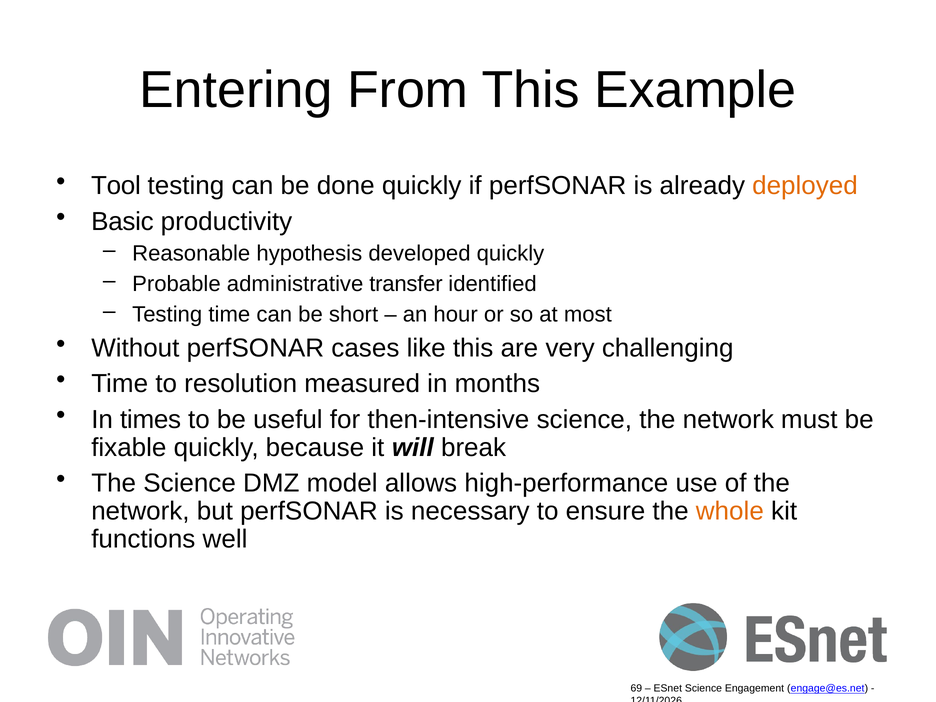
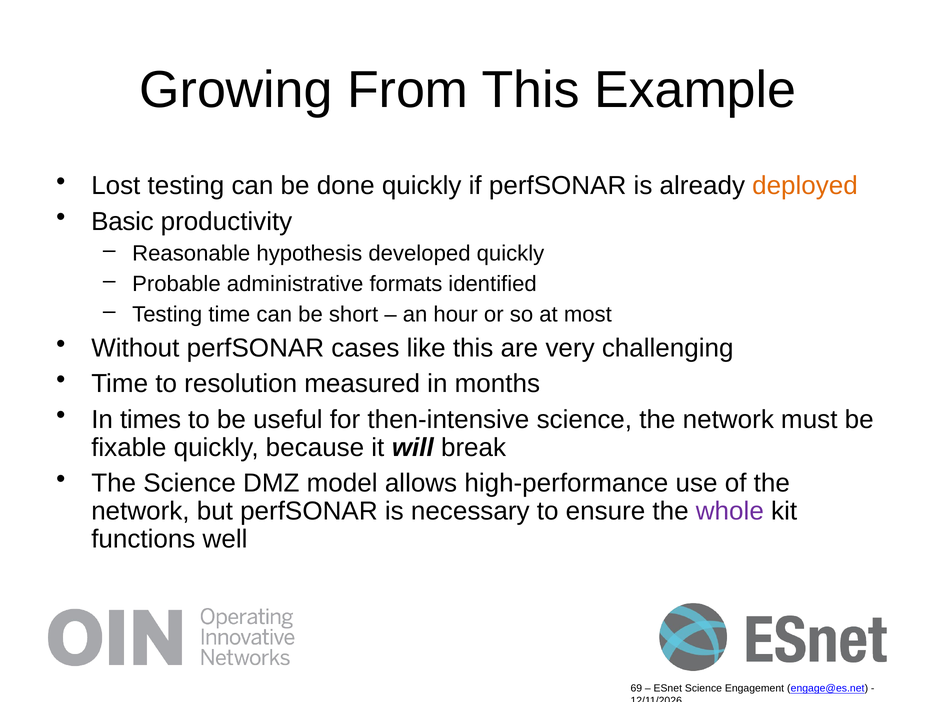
Entering: Entering -> Growing (236, 90)
Tool: Tool -> Lost (116, 186)
transfer: transfer -> formats (406, 284)
whole colour: orange -> purple (730, 511)
